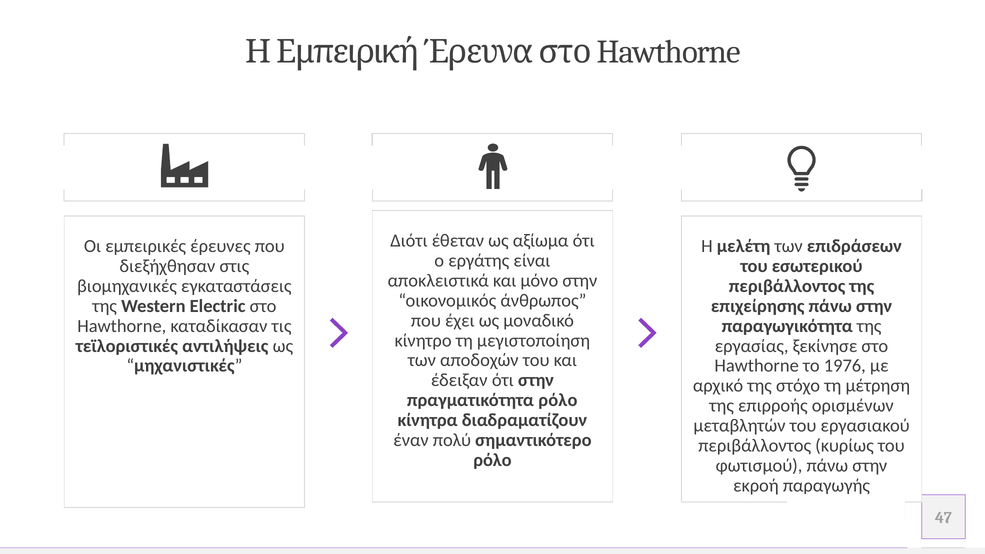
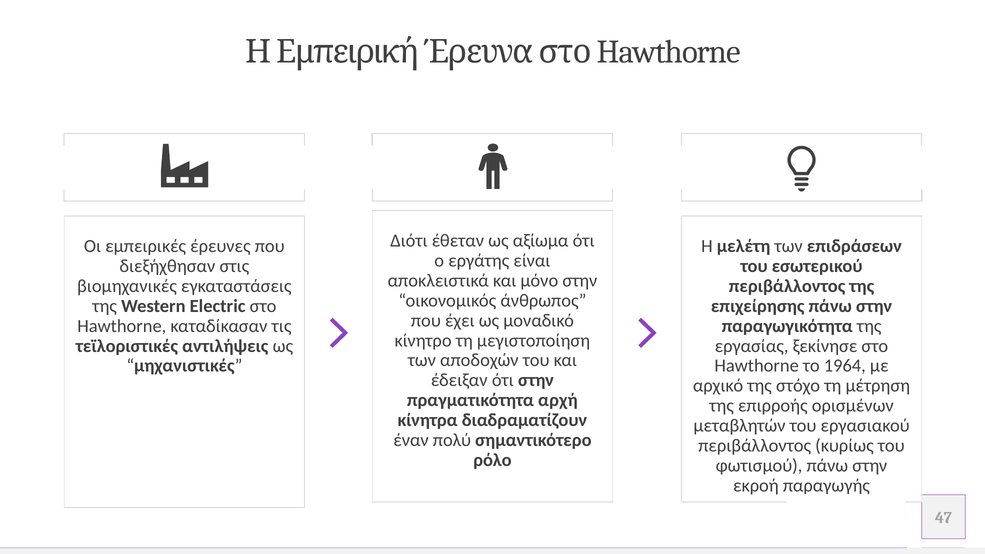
1976: 1976 -> 1964 (845, 366)
πραγματικότητα ρόλο: ρόλο -> αρχή (558, 400)
